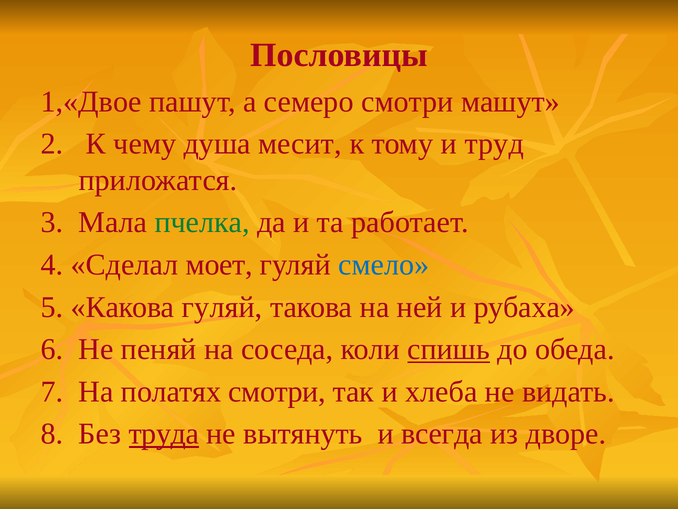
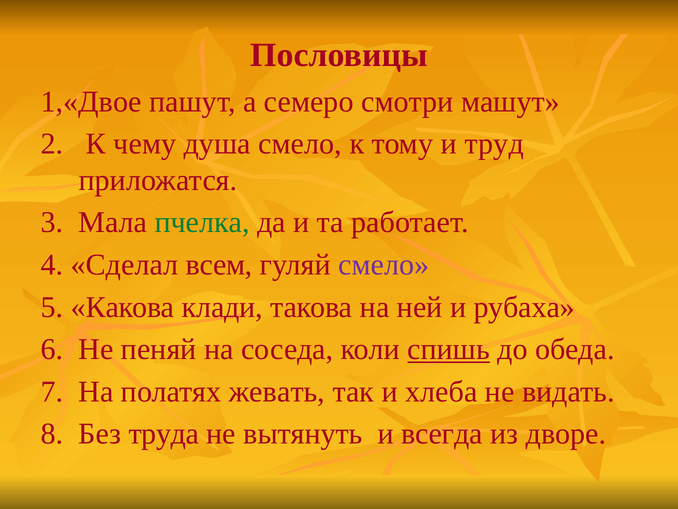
душа месит: месит -> смело (300, 144)
моет: моет -> всем (219, 265)
смело colour: blue -> purple (384, 265)
Какова гуляй: гуляй -> клади (222, 307)
полатях смотри: смотри -> жевать (277, 391)
труда underline: present -> none (164, 433)
